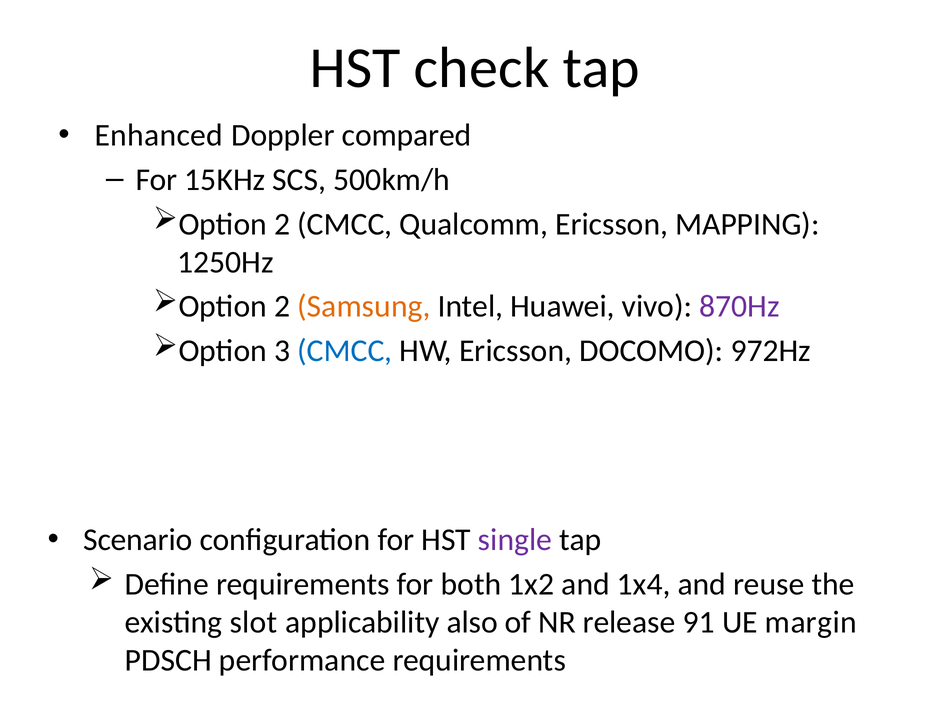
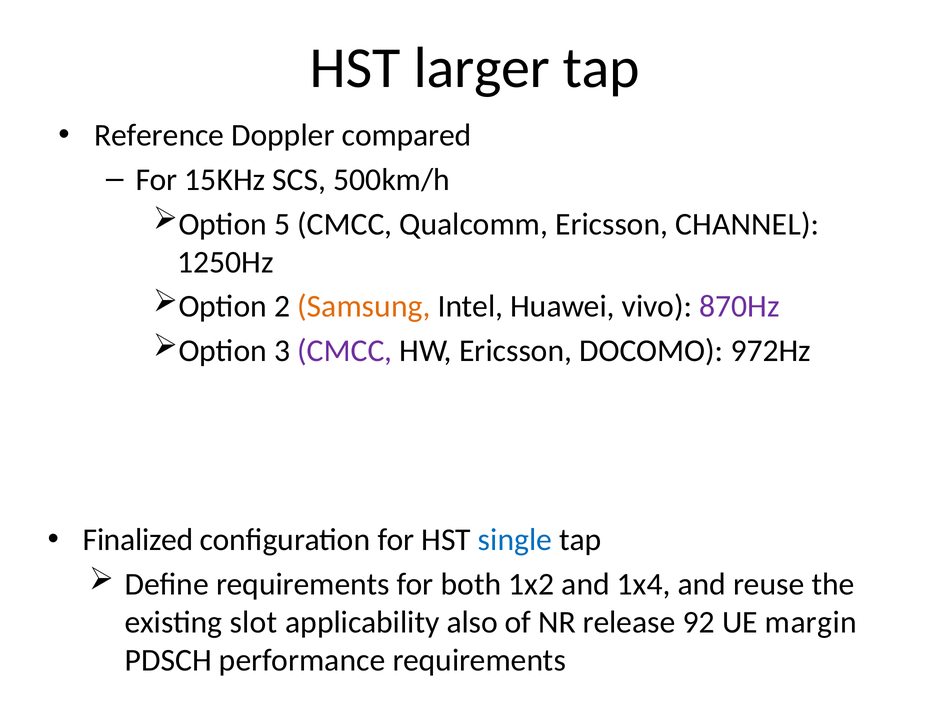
check: check -> larger (482, 68)
Enhanced: Enhanced -> Reference (159, 135)
2: 2 -> 5 (282, 224)
MAPPING: MAPPING -> CHANNEL (747, 224)
CMCC colour: blue -> purple (345, 351)
Scenario: Scenario -> Finalized (138, 540)
single colour: purple -> blue (515, 540)
91: 91 -> 92 (699, 622)
